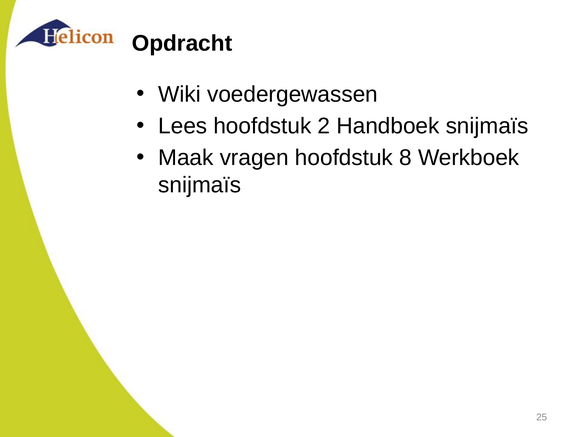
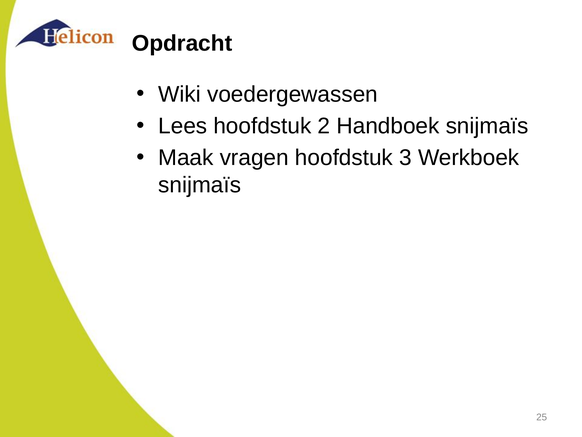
8: 8 -> 3 (405, 158)
